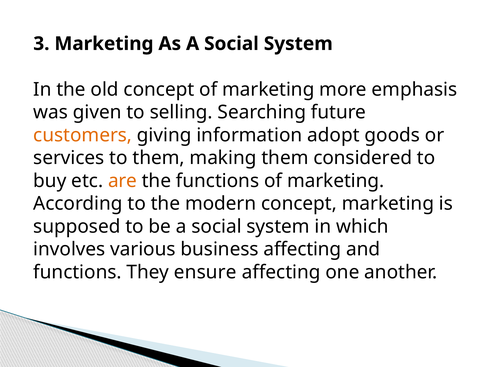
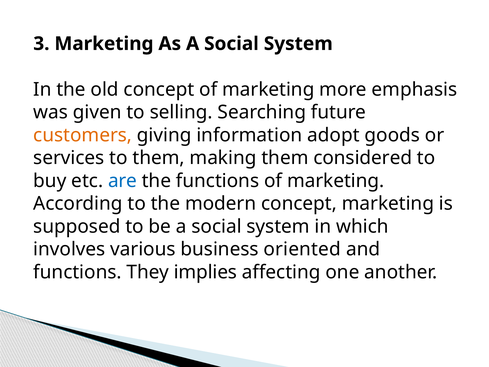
are colour: orange -> blue (123, 181)
business affecting: affecting -> oriented (302, 249)
ensure: ensure -> implies (205, 272)
